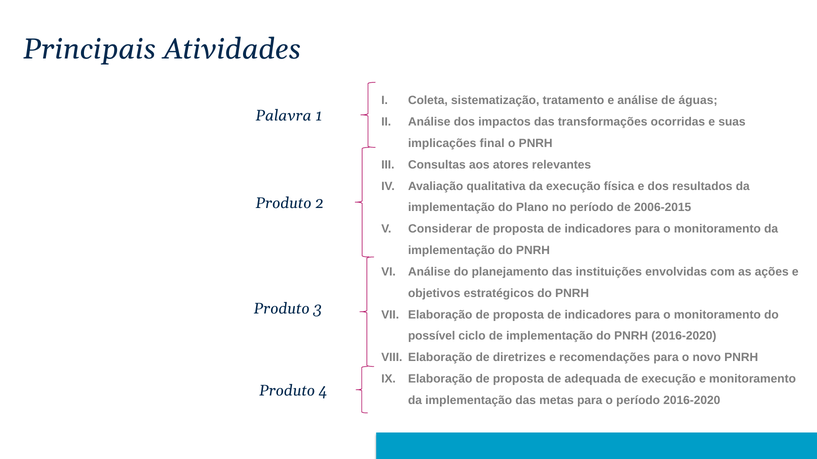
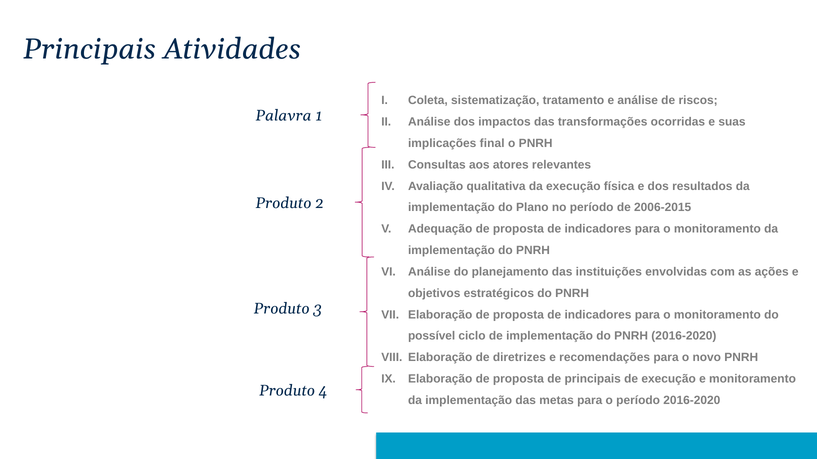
águas: águas -> riscos (698, 101)
Considerar: Considerar -> Adequação (440, 229)
de adequada: adequada -> principais (593, 379)
